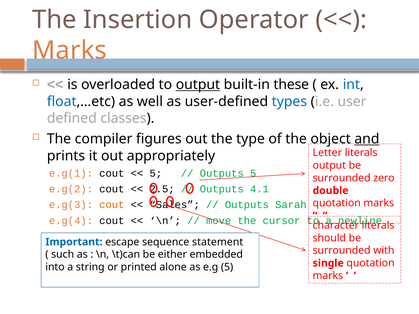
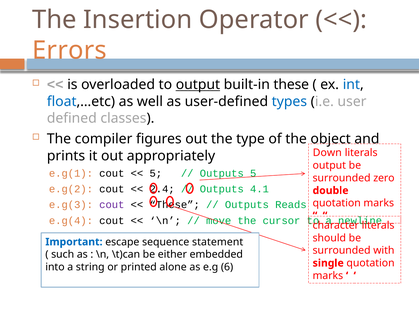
Marks: Marks -> Errors (69, 50)
and underline: present -> none (367, 139)
Letter: Letter -> Down (327, 153)
2.5: 2.5 -> 2.4 (162, 189)
cout colour: orange -> purple (112, 205)
Sales: Sales -> These (175, 205)
Sarah: Sarah -> Reads (291, 205)
e.g 5: 5 -> 6 (227, 267)
